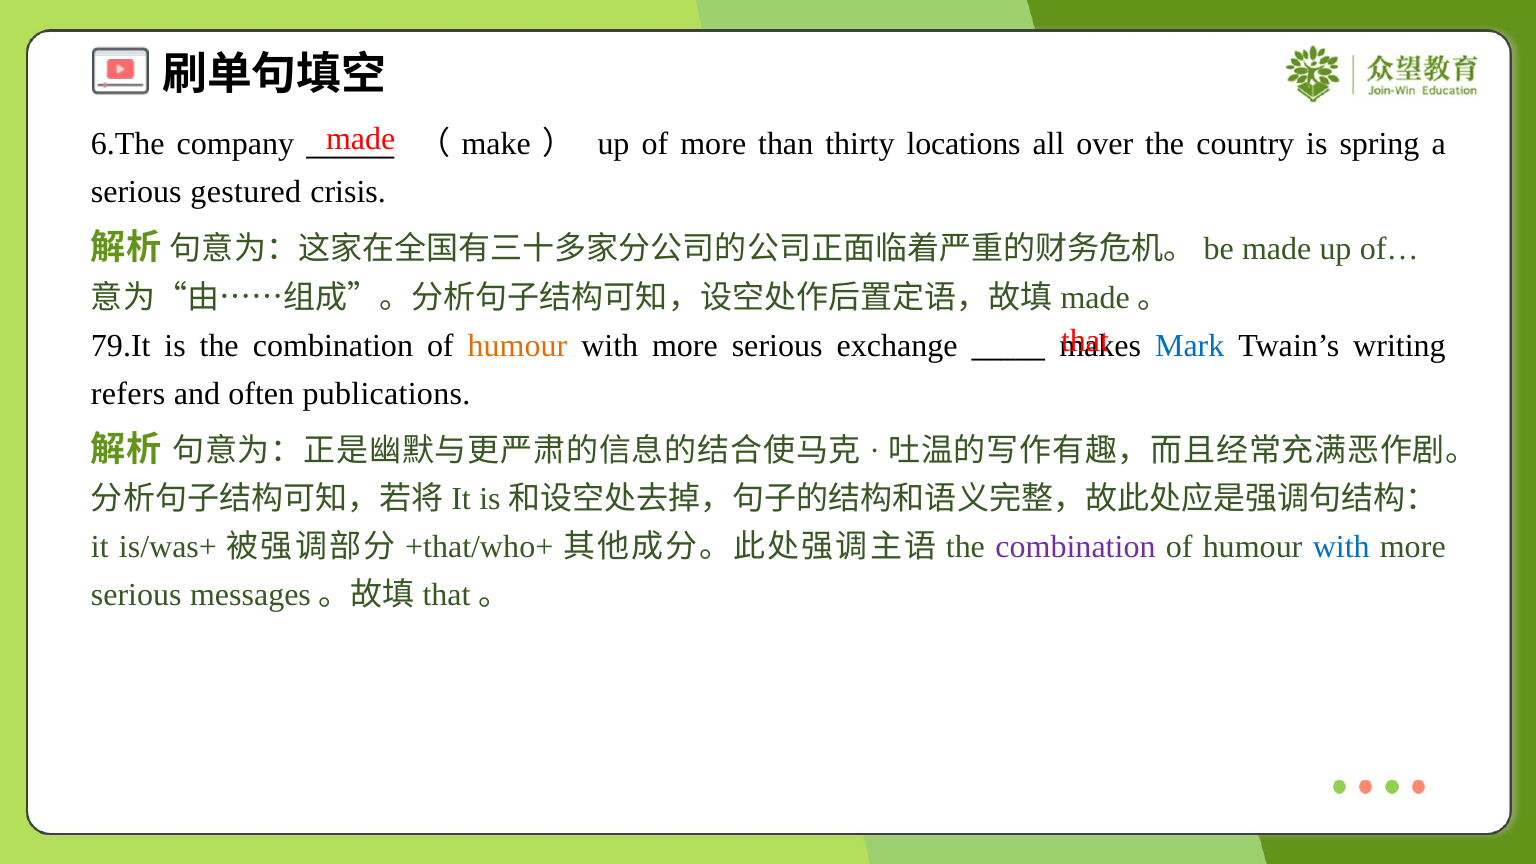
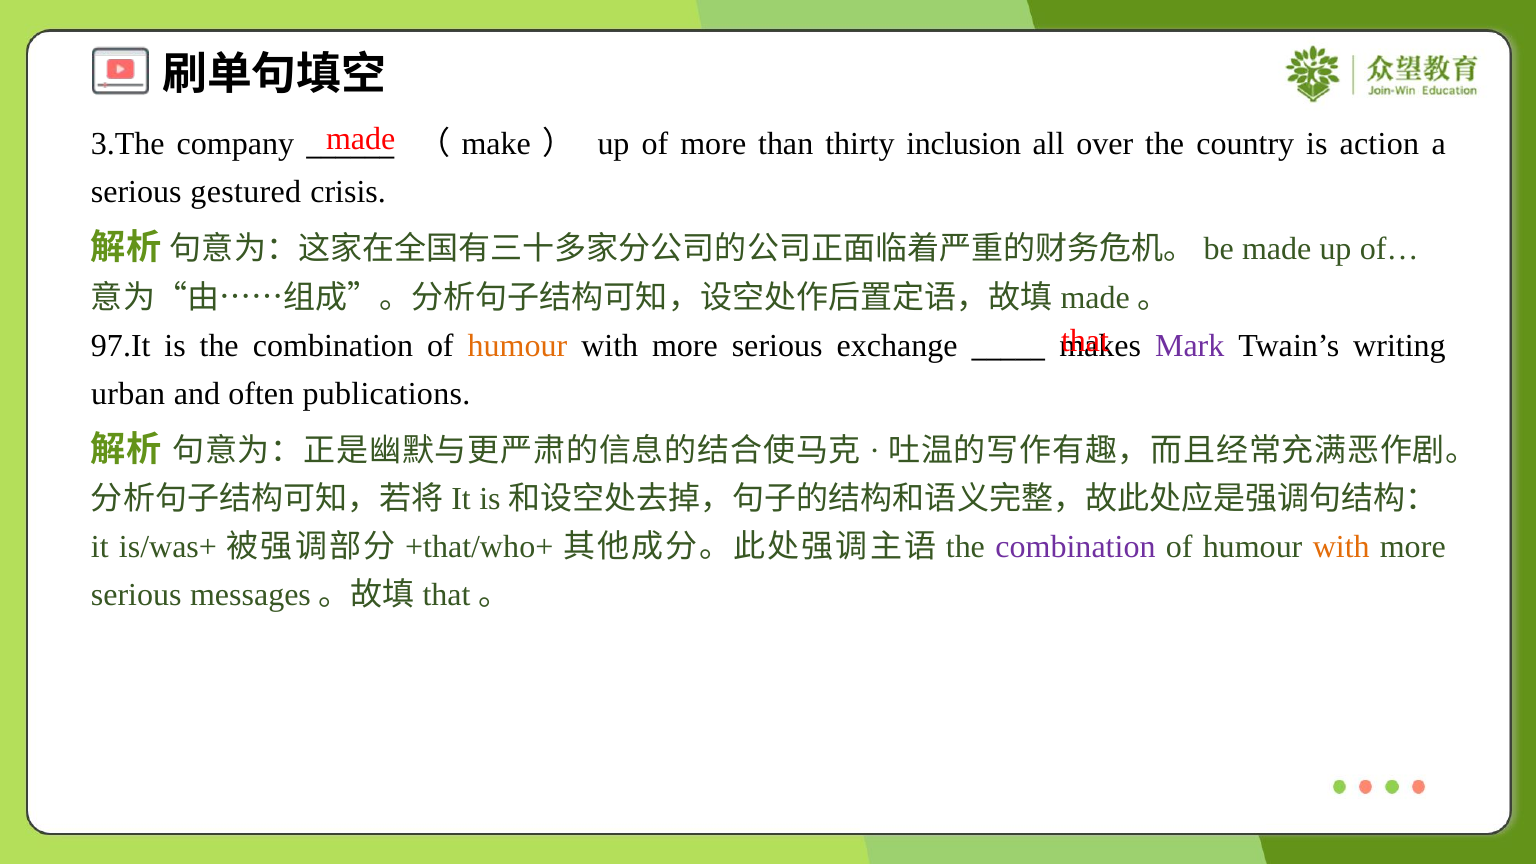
6.The: 6.The -> 3.The (128, 144)
locations: locations -> inclusion (964, 144)
spring: spring -> action (1379, 144)
79.It: 79.It -> 97.It (121, 346)
Mark colour: blue -> purple (1190, 346)
refers: refers -> urban (128, 394)
with colour: blue -> orange (1341, 547)
